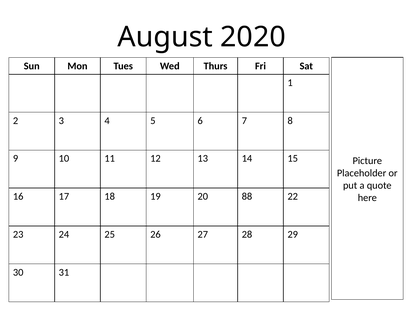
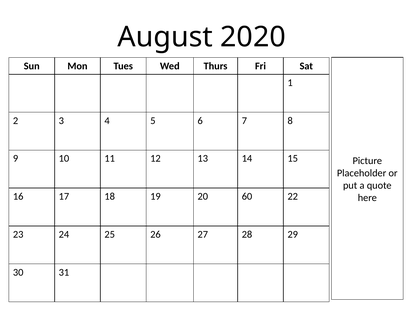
88: 88 -> 60 (247, 197)
